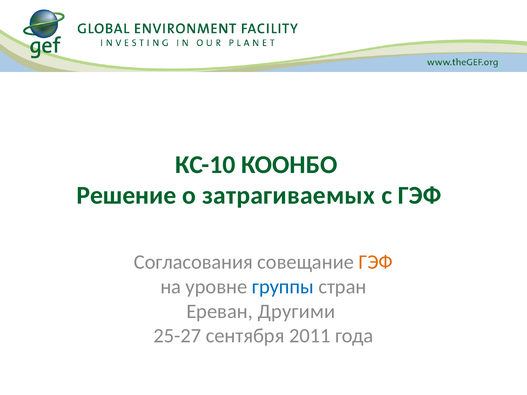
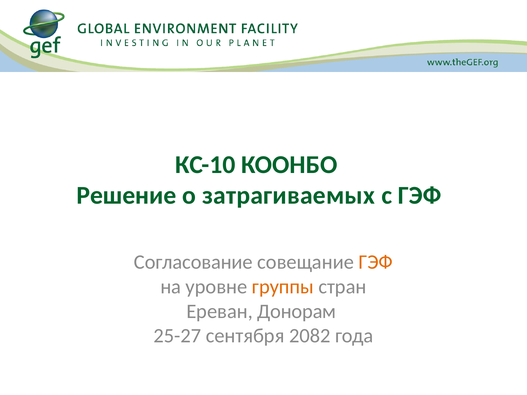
Согласования: Согласования -> Согласование (193, 262)
группы colour: blue -> orange (283, 287)
Другими: Другими -> Донорам (297, 311)
2011: 2011 -> 2082 (310, 336)
